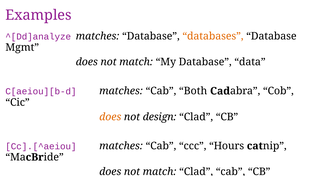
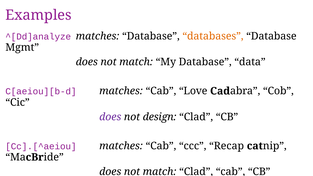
Both: Both -> Love (193, 91)
does colour: orange -> purple (110, 117)
Hours: Hours -> Recap (227, 146)
